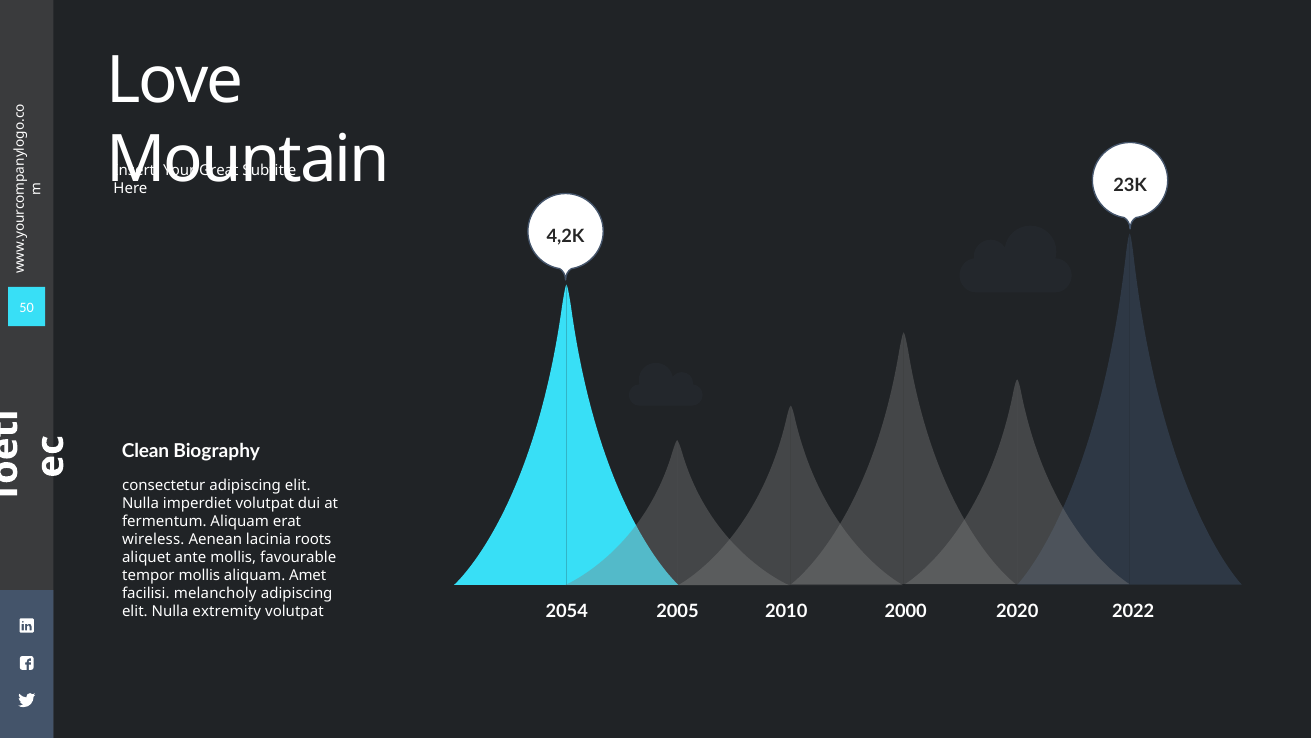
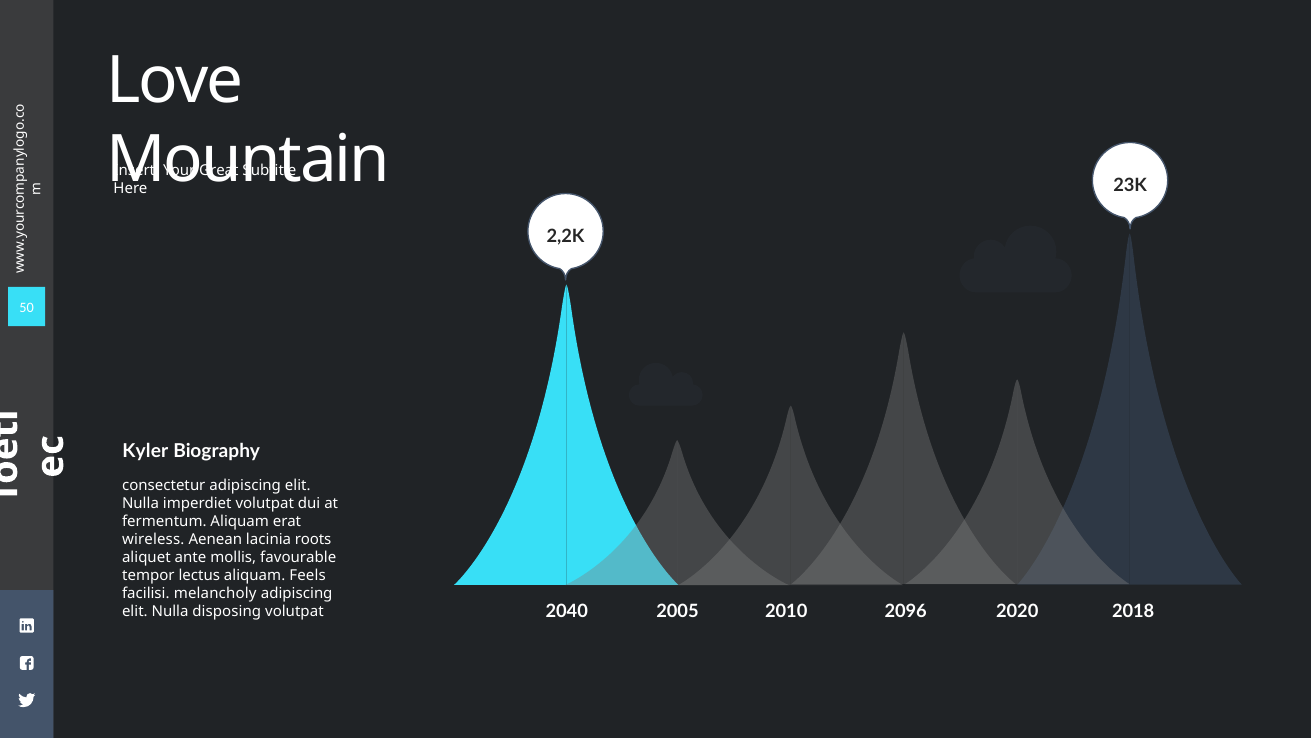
4,2K: 4,2K -> 2,2K (566, 237)
Clean: Clean -> Kyler (145, 451)
tempor mollis: mollis -> lectus (199, 575)
Amet: Amet -> Feels (308, 575)
2054: 2054 -> 2040 (567, 611)
2000: 2000 -> 2096 (906, 611)
2022: 2022 -> 2018 (1133, 611)
extremity: extremity -> disposing (227, 611)
